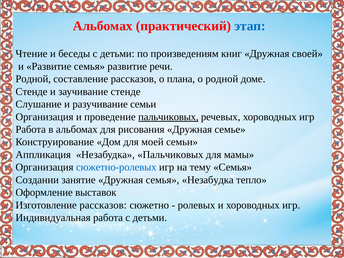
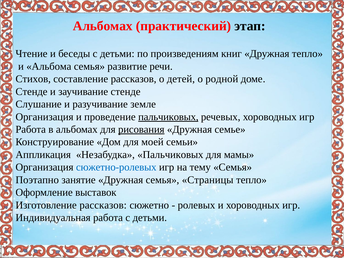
этап colour: blue -> black (250, 26)
Дружная своей: своей -> тепло (307, 54)
и Развитие: Развитие -> Альбома (49, 66)
Родной: Родной -> Стихов (33, 79)
плана: плана -> детей (181, 79)
разучивание семьи: семьи -> земле (143, 104)
рисования underline: none -> present (141, 129)
Создании: Создании -> Поэтапно (37, 180)
семья Незабудка: Незабудка -> Страницы (208, 180)
